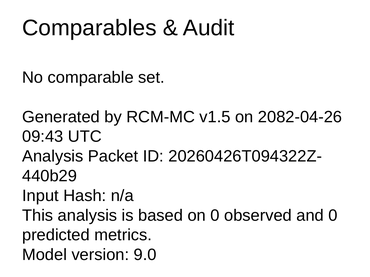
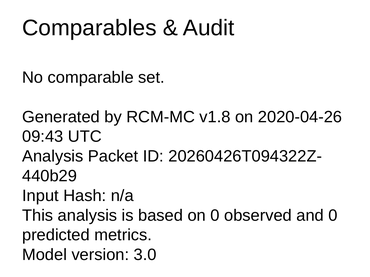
v1.5: v1.5 -> v1.8 (215, 117)
2082-04-26: 2082-04-26 -> 2020-04-26 (300, 117)
9.0: 9.0 -> 3.0 (145, 255)
